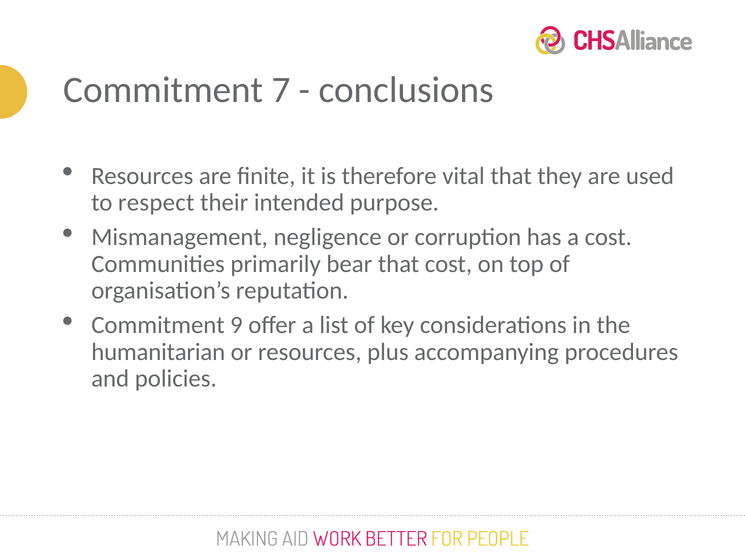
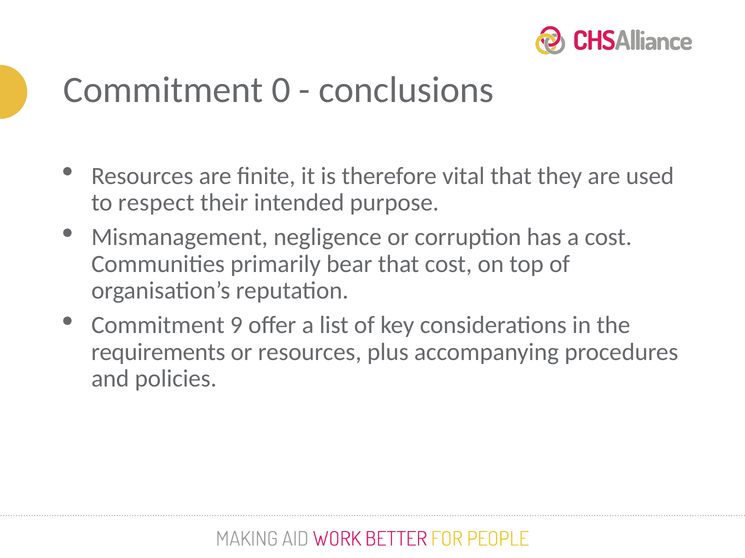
7: 7 -> 0 (281, 90)
humanitarian: humanitarian -> requirements (158, 352)
